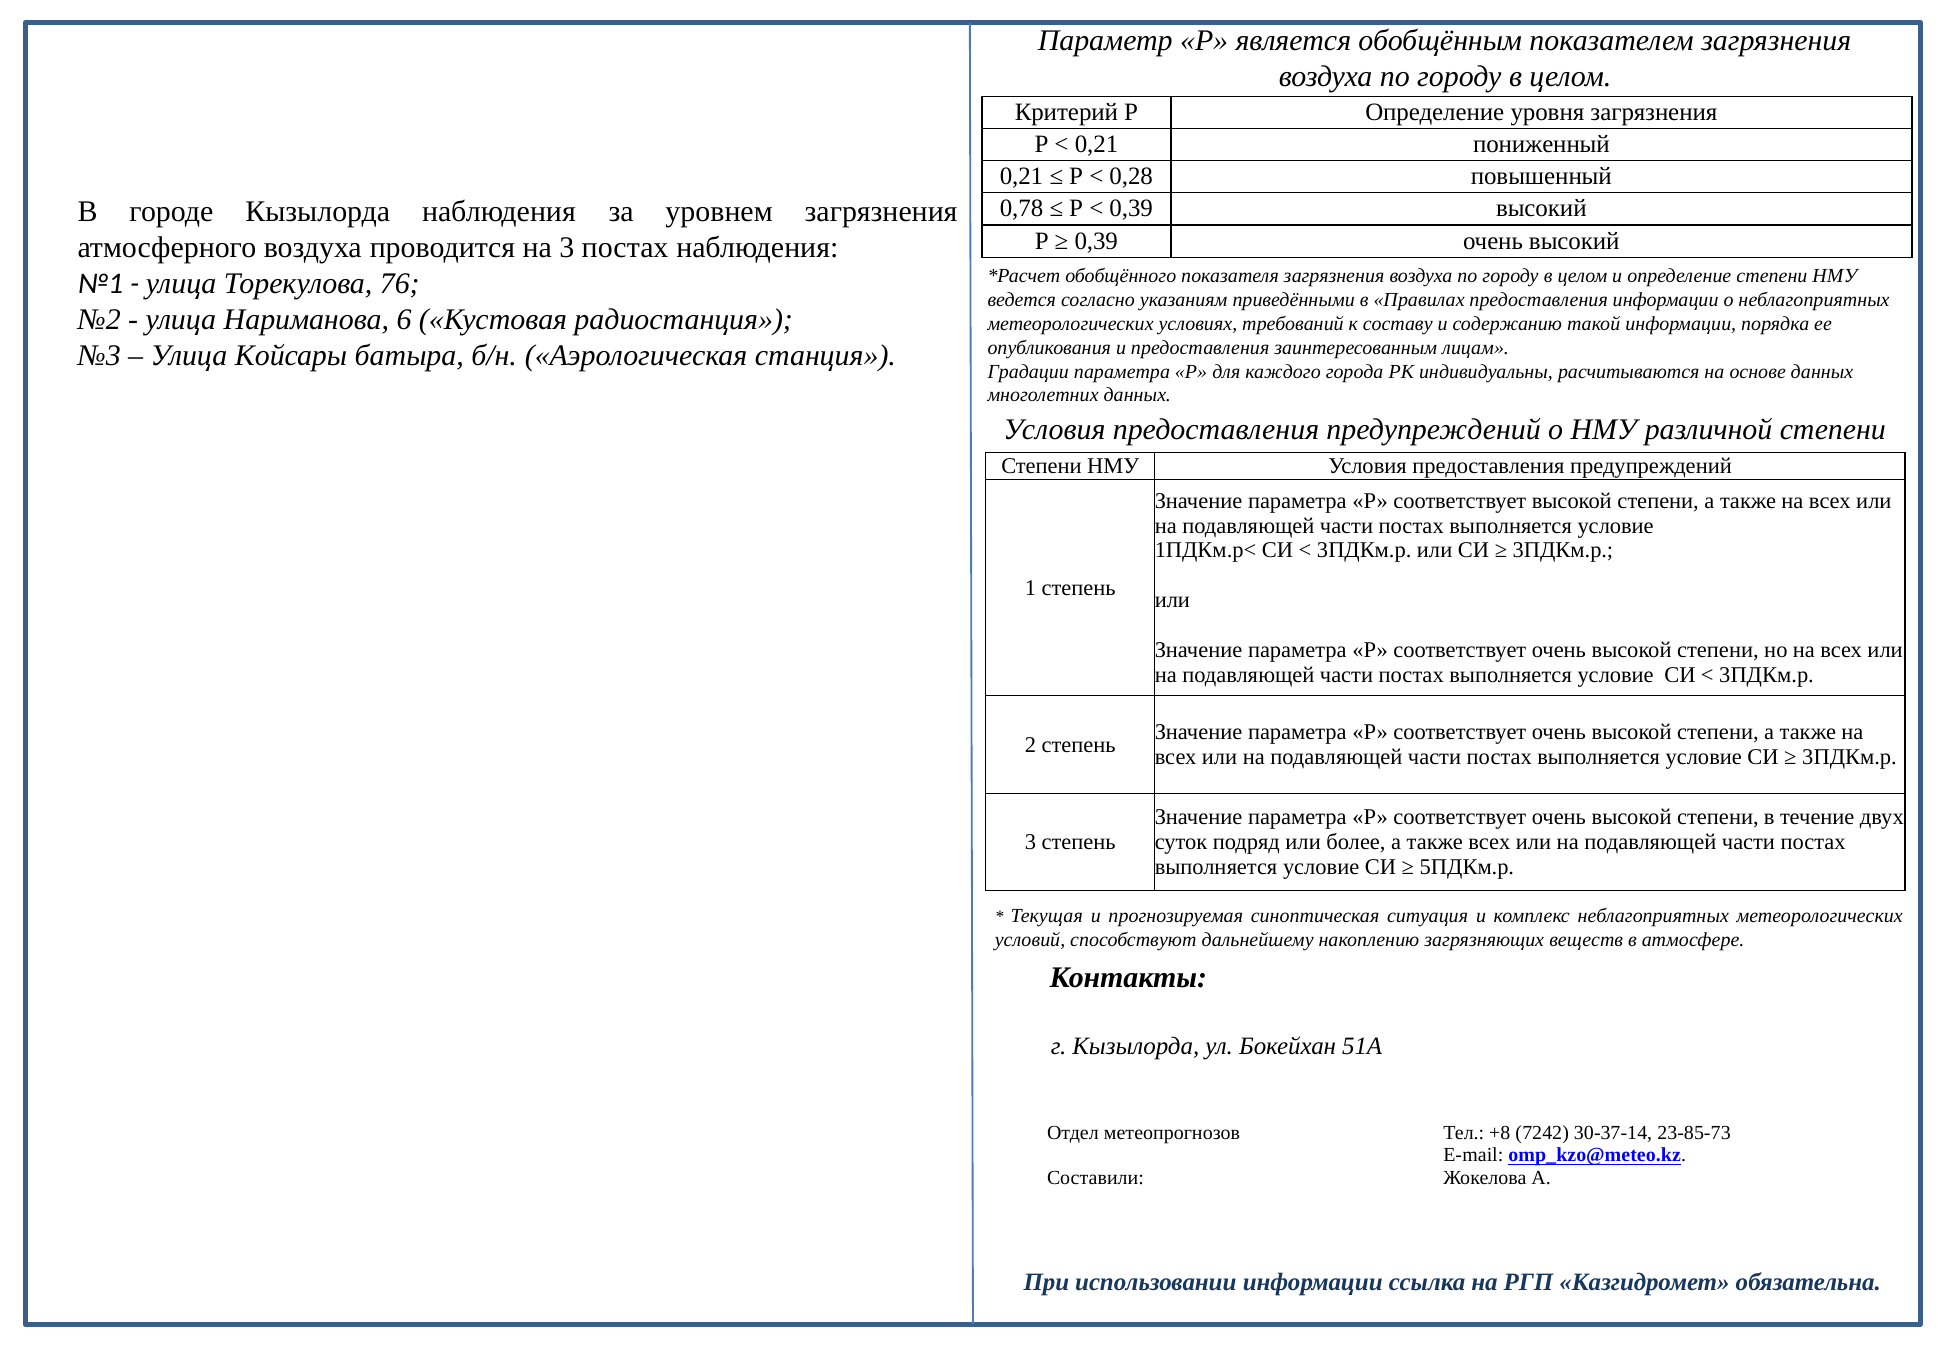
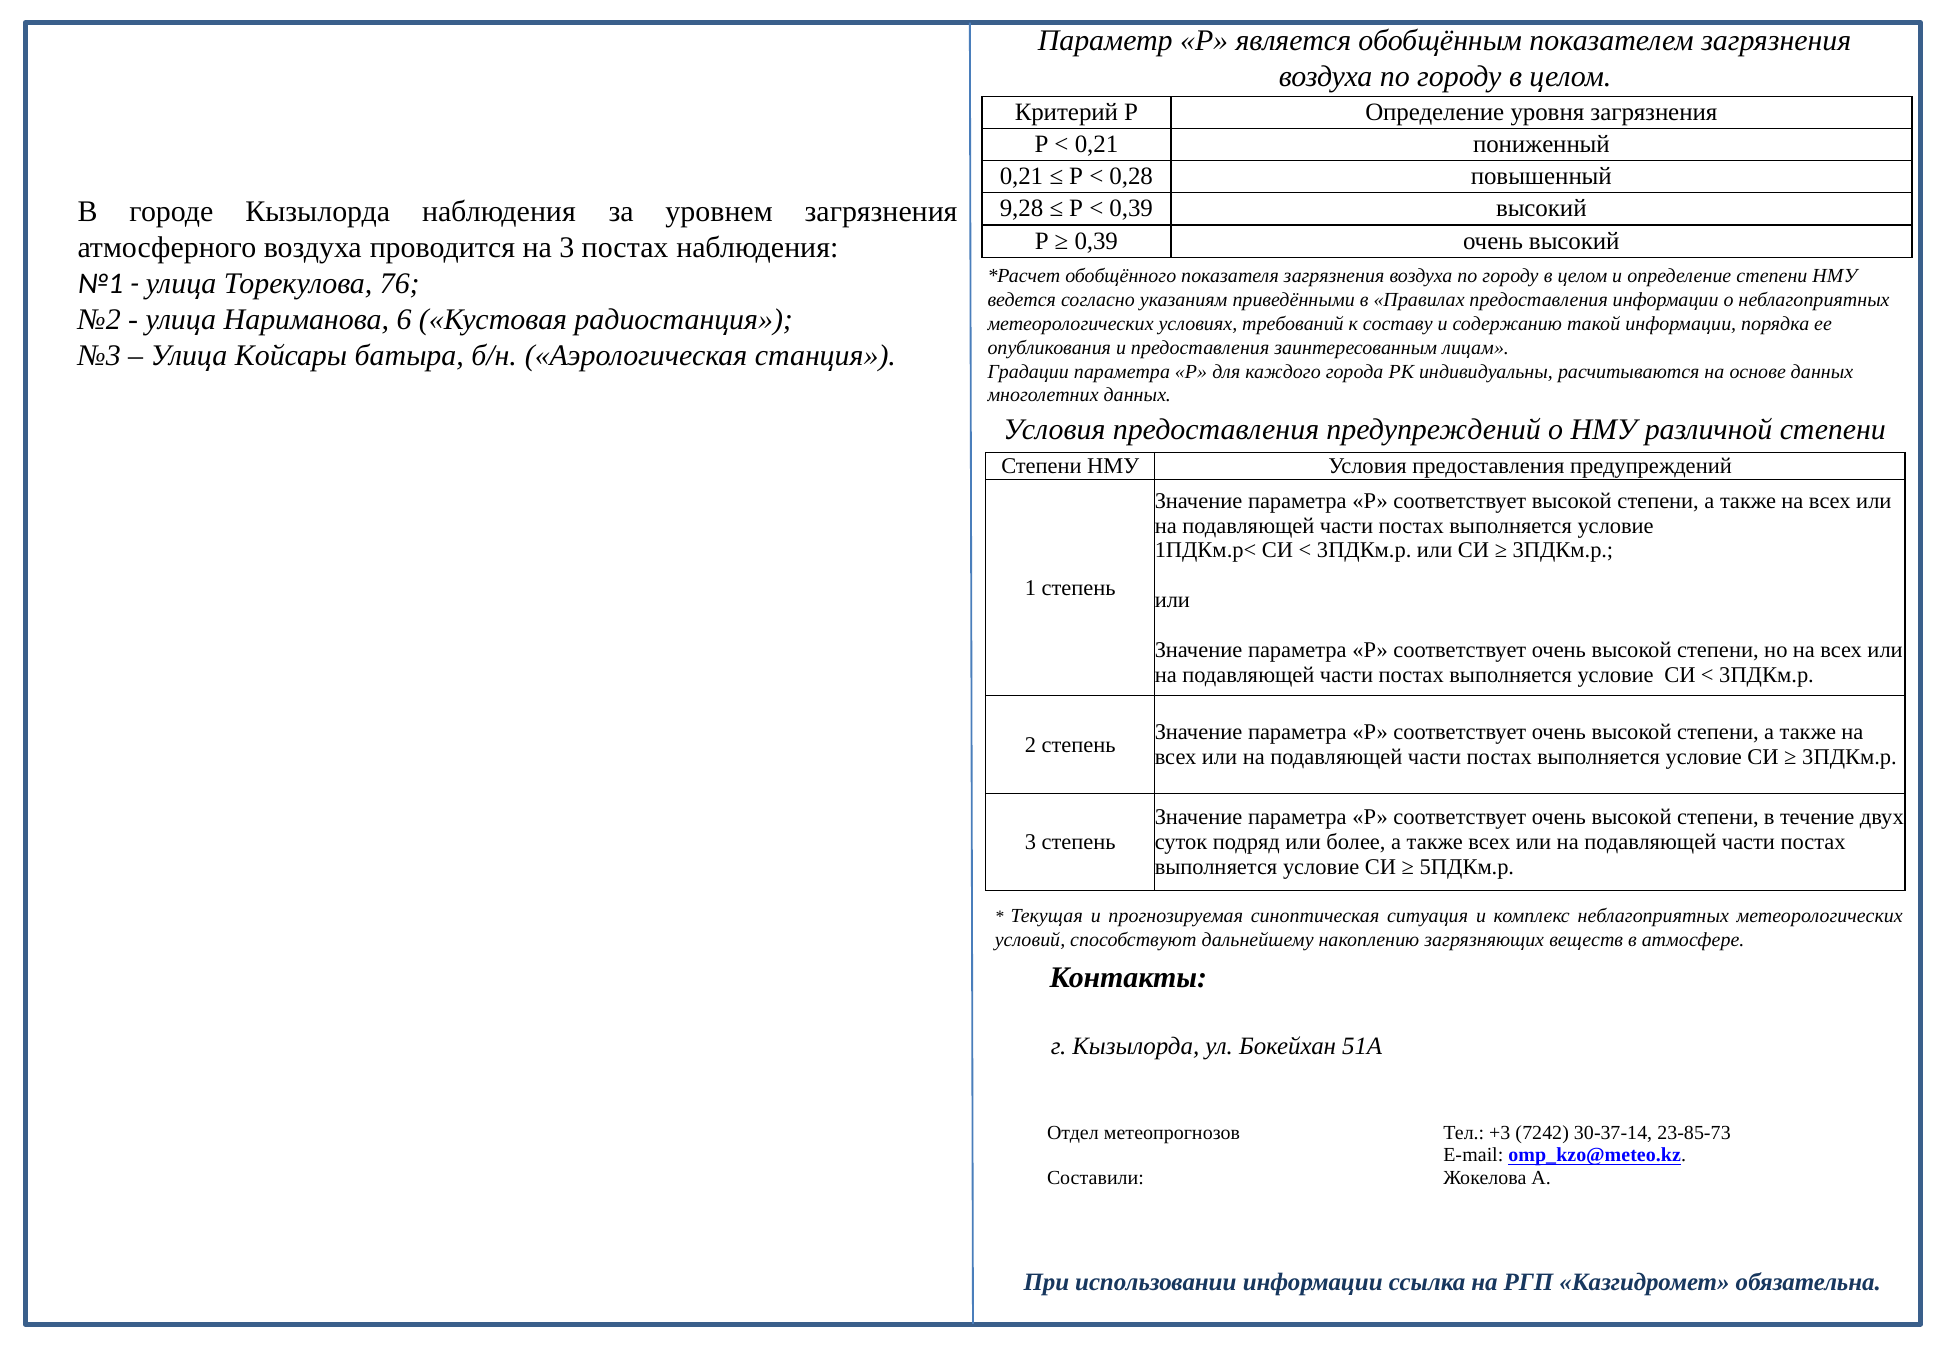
0,78: 0,78 -> 9,28 (1022, 209)
+8: +8 -> +3 (1500, 1133)
